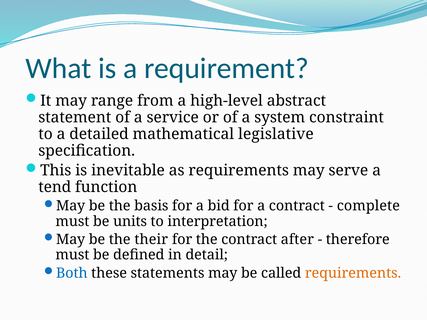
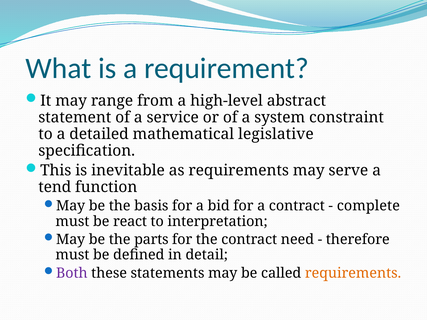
units: units -> react (130, 221)
their: their -> parts (151, 240)
after: after -> need (297, 240)
Both colour: blue -> purple (72, 273)
